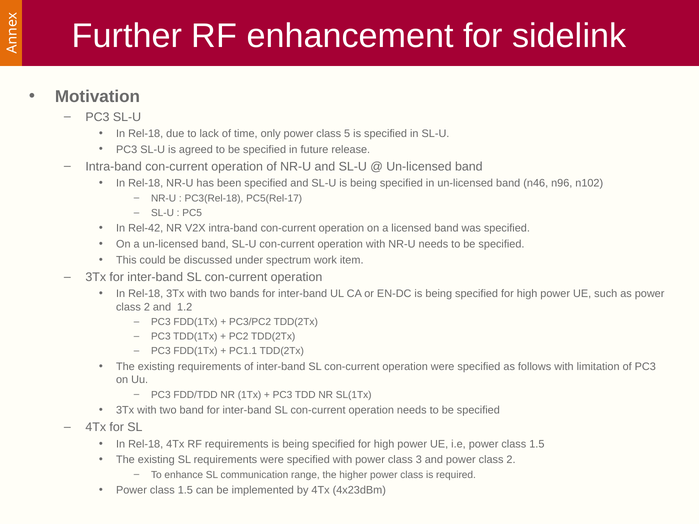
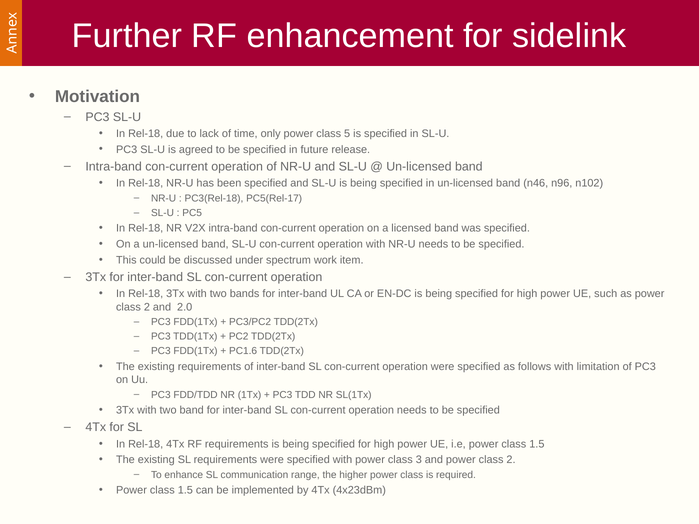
Rel-42: Rel-42 -> Rel-18 (146, 228)
1.2: 1.2 -> 2.0 (185, 307)
PC1.1: PC1.1 -> PC1.6 (243, 351)
